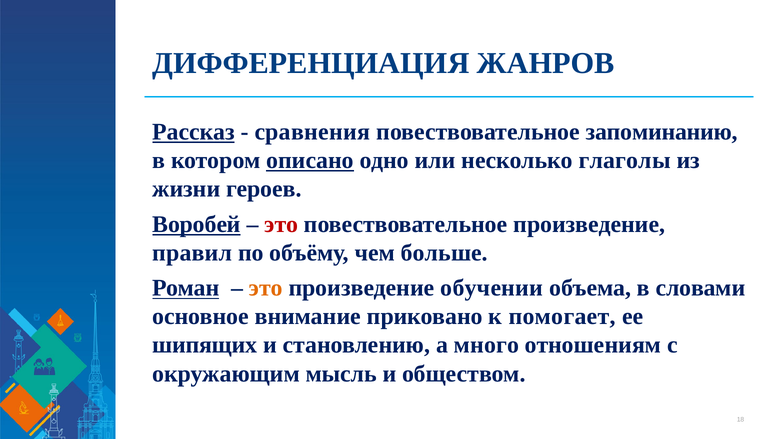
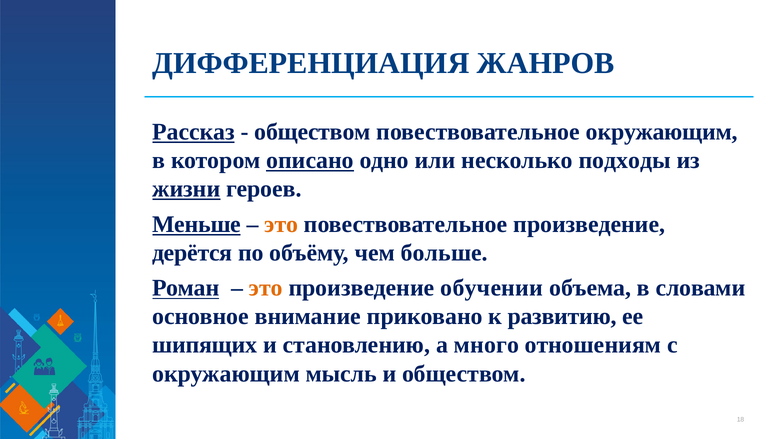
сравнения: сравнения -> обществом (313, 132)
повествовательное запоминанию: запоминанию -> окружающим (662, 132)
глаголы: глаголы -> подходы (625, 161)
жизни underline: none -> present (186, 189)
Воробей: Воробей -> Меньше (197, 224)
это colour: red -> orange (281, 224)
правил: правил -> дерётся (192, 253)
помогает: помогает -> развитию (562, 317)
